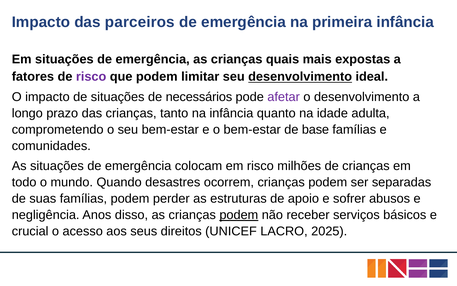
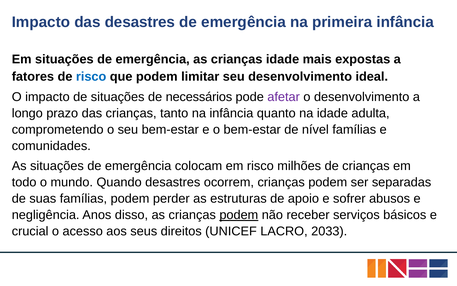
das parceiros: parceiros -> desastres (140, 22)
crianças quais: quais -> idade (283, 59)
risco colour: purple -> blue (91, 77)
desenvolvimento underline: present -> none (300, 77)
base: base -> nível (315, 129)
2025: 2025 -> 2033 (329, 231)
